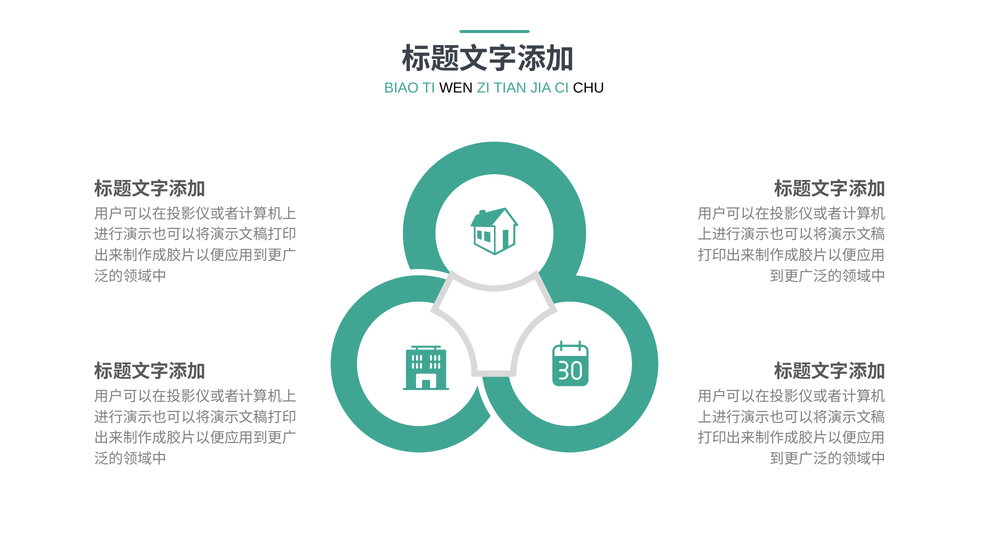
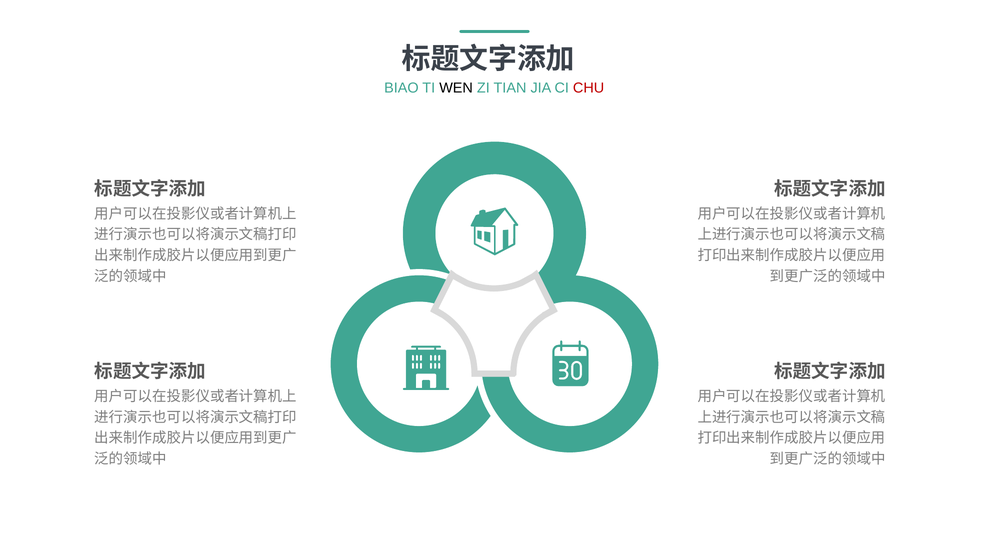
CHU colour: black -> red (589, 88)
